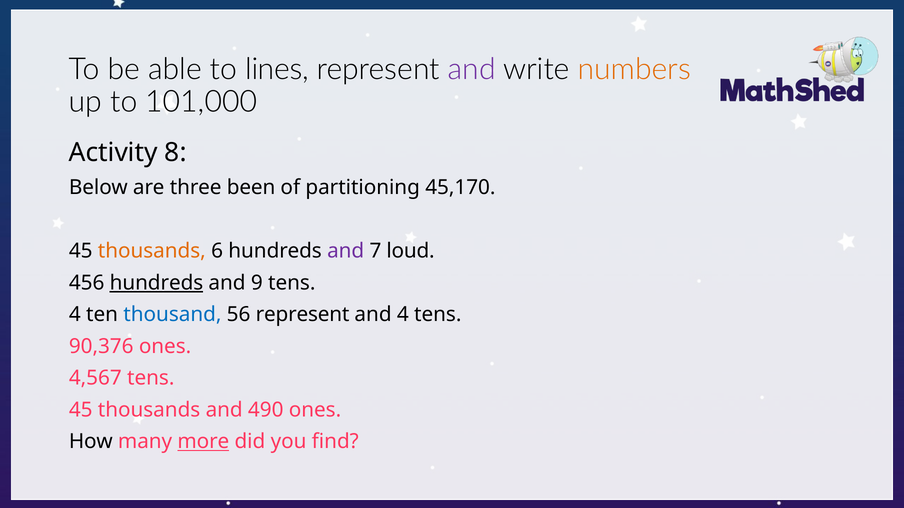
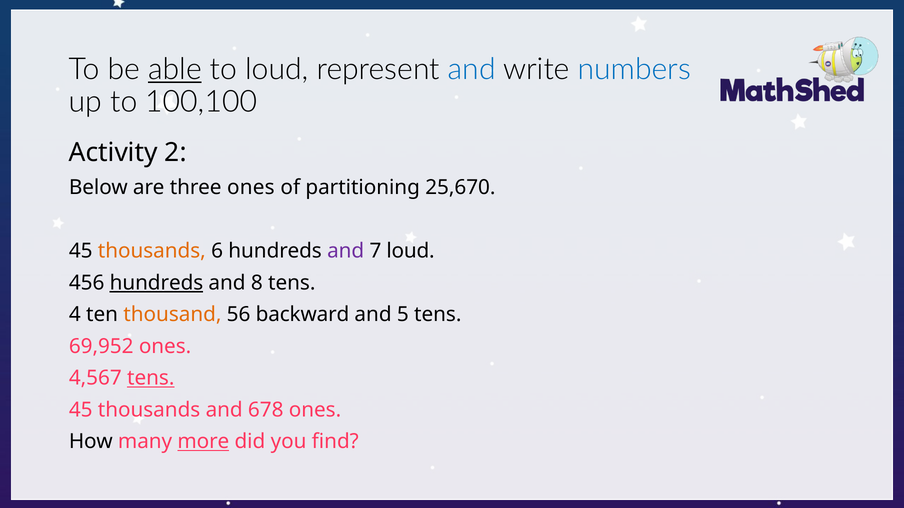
able underline: none -> present (175, 69)
to lines: lines -> loud (277, 69)
and colour: purple -> blue (472, 69)
numbers colour: orange -> blue (634, 69)
101,000: 101,000 -> 100,100 (201, 102)
8: 8 -> 2 (176, 153)
three been: been -> ones (251, 188)
45,170: 45,170 -> 25,670 (460, 188)
9: 9 -> 8 (257, 283)
thousand colour: blue -> orange (172, 315)
56 represent: represent -> backward (303, 315)
and 4: 4 -> 5 (403, 315)
90,376: 90,376 -> 69,952 (101, 347)
tens underline: none -> present (151, 378)
490: 490 -> 678 (266, 410)
